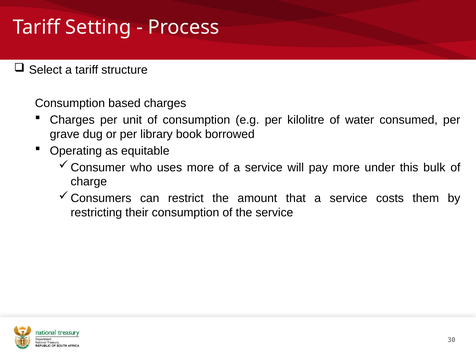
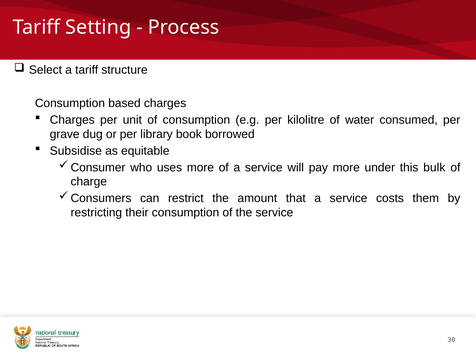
Operating: Operating -> Subsidise (76, 151)
